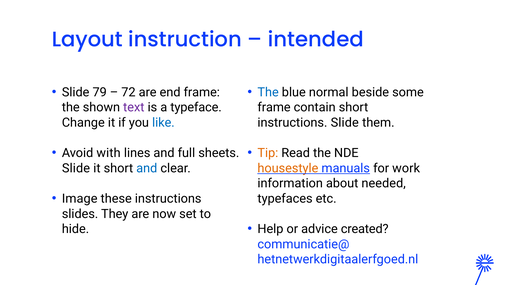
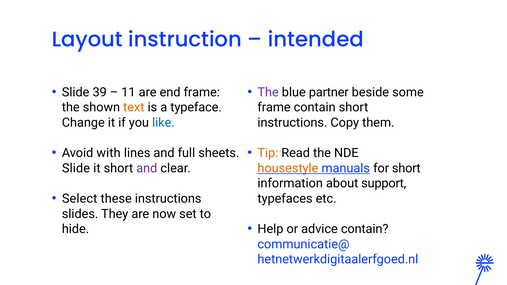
79: 79 -> 39 (100, 92)
72: 72 -> 11 (128, 92)
The colour: blue -> purple (268, 92)
normal: normal -> partner (329, 92)
text colour: purple -> orange (134, 108)
instructions Slide: Slide -> Copy (345, 123)
and colour: blue -> purple (147, 168)
for work: work -> short (406, 168)
needed: needed -> support (384, 184)
Image: Image -> Select (80, 199)
advice created: created -> contain (365, 229)
